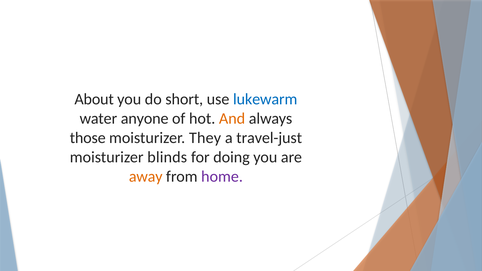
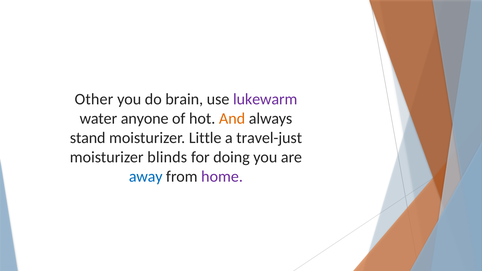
About: About -> Other (94, 99)
short: short -> brain (184, 99)
lukewarm colour: blue -> purple (265, 99)
those: those -> stand (88, 138)
They: They -> Little (205, 138)
away colour: orange -> blue (146, 177)
